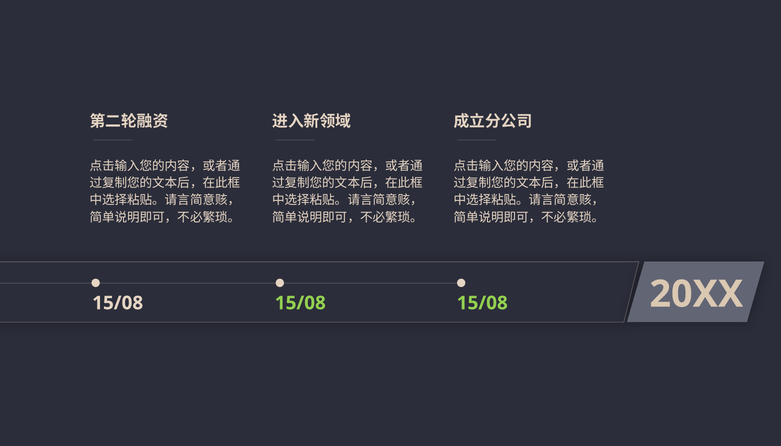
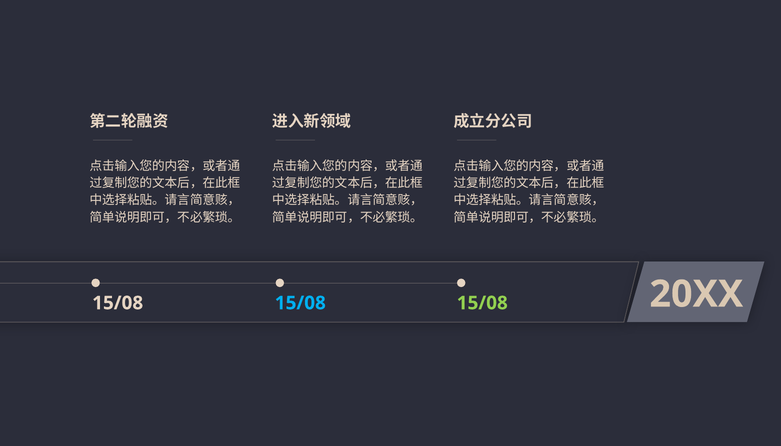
15/08 colour: light green -> light blue (300, 303)
